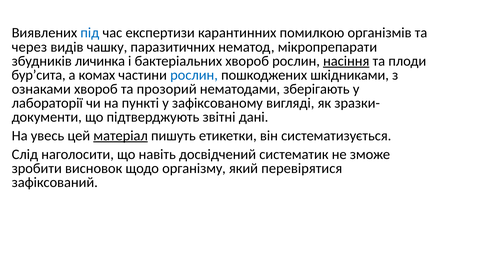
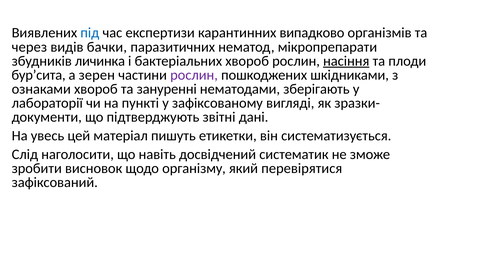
помилкою: помилкою -> випадково (312, 33)
чашку: чашку -> бачки (107, 47)
комах: комах -> зерен (97, 75)
рослин colour: blue -> purple (194, 75)
прозорий: прозорий -> зануренні (167, 89)
матеріал underline: present -> none (121, 136)
